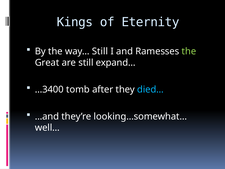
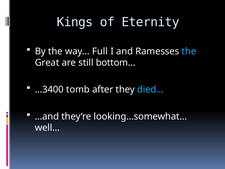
way… Still: Still -> Full (100, 51)
the colour: light green -> light blue (189, 51)
expand…: expand… -> bottom… (116, 63)
